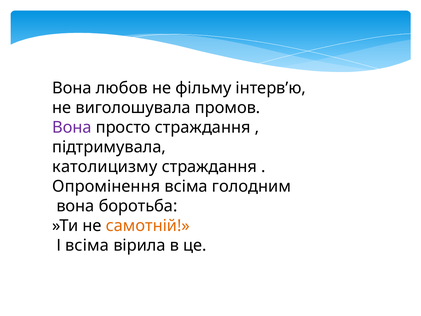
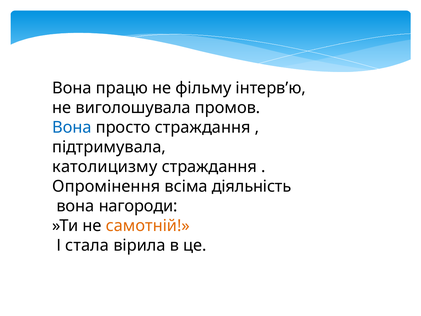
любов: любов -> працю (122, 88)
Вона colour: purple -> blue (72, 127)
голодним: голодним -> діяльність (252, 186)
боротьба: боротьба -> нагороди (138, 206)
І всіма: всіма -> стала (87, 245)
